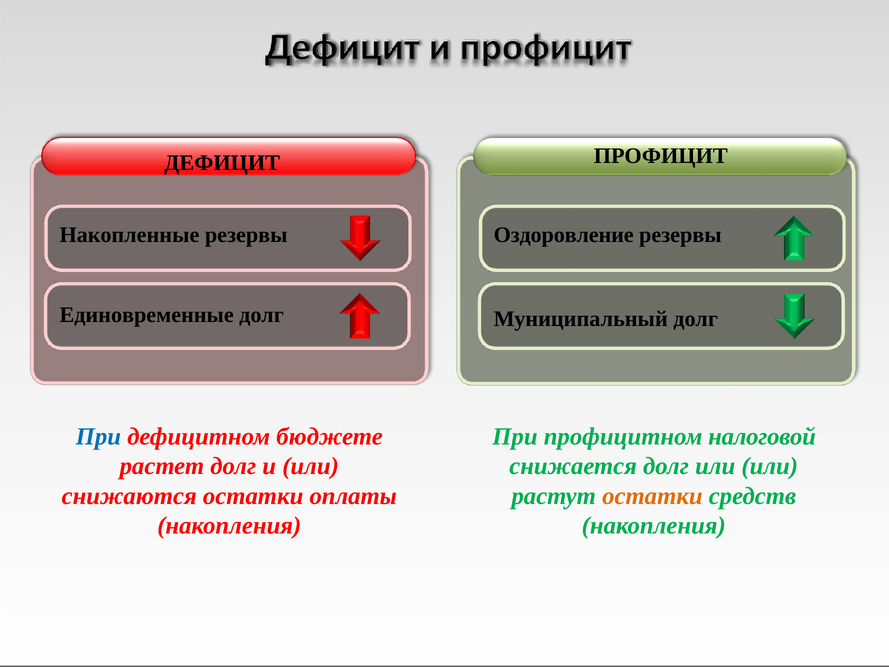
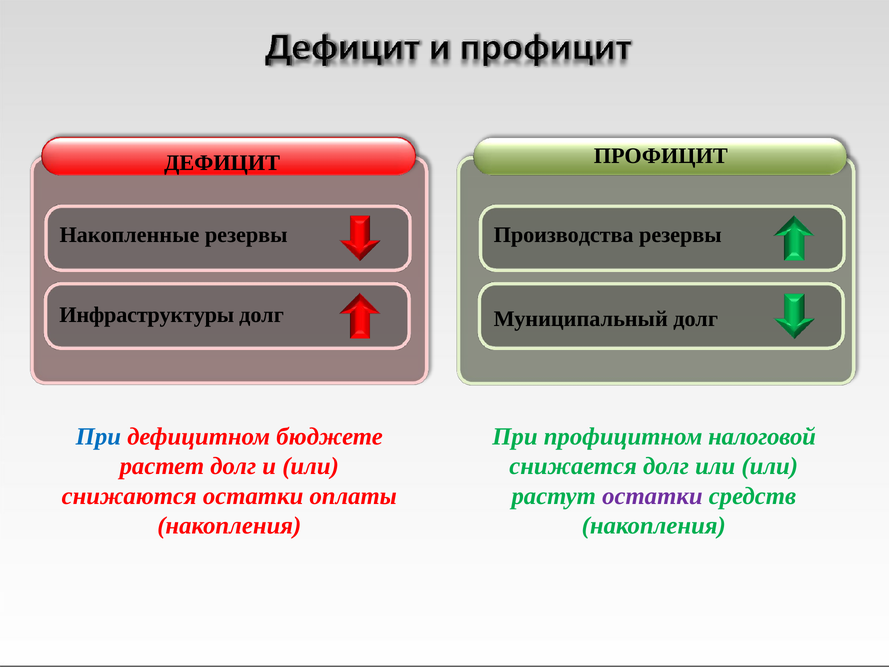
Оздоровление: Оздоровление -> Производства (564, 235)
Единовременные: Единовременные -> Инфраструктуры (147, 315)
остатки colour: orange -> purple (652, 496)
